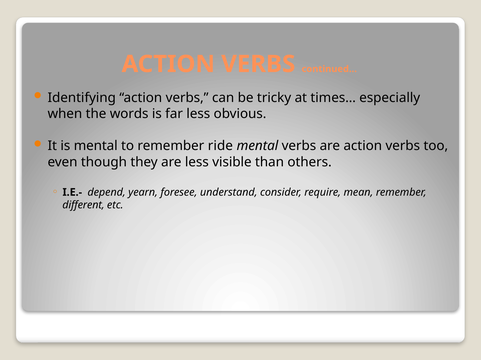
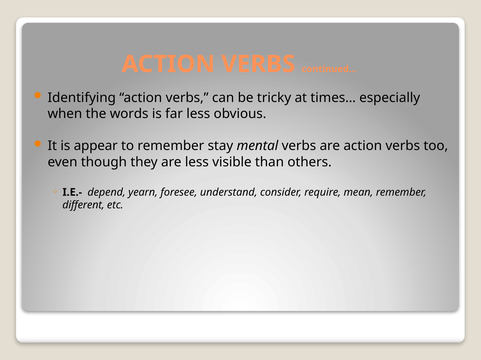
is mental: mental -> appear (96, 146)
ride: ride -> stay (220, 146)
